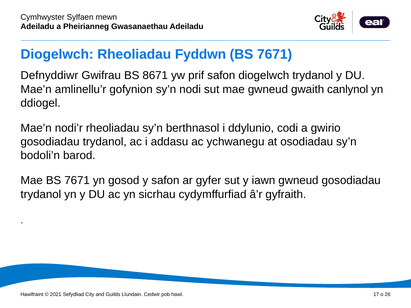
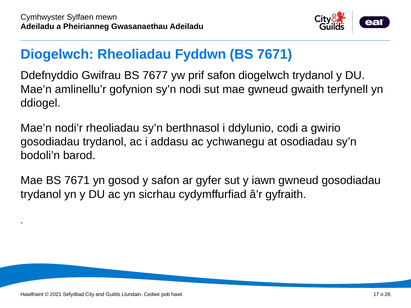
Defnyddiwr: Defnyddiwr -> Ddefnyddio (49, 76)
8671: 8671 -> 7677 (155, 76)
canlynol: canlynol -> terfynell (348, 89)
